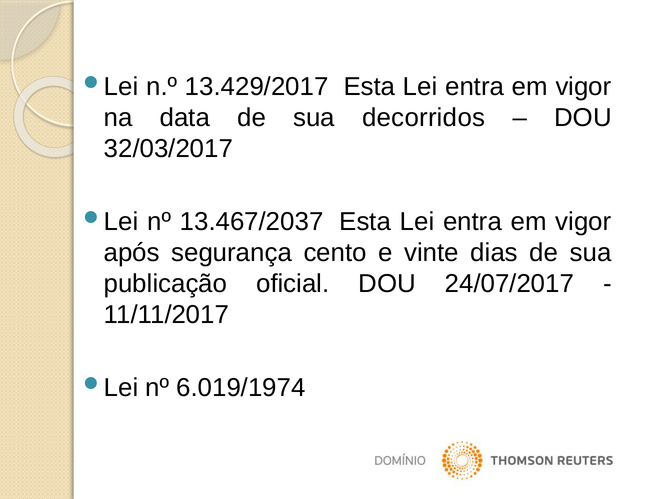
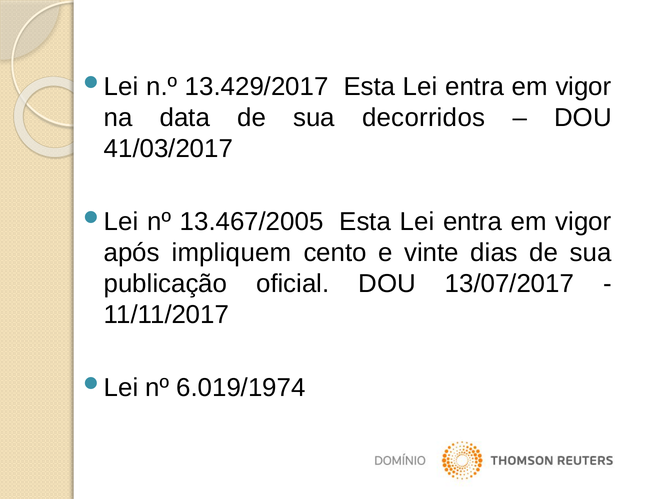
32/03/2017: 32/03/2017 -> 41/03/2017 (168, 149)
13.467/2037: 13.467/2037 -> 13.467/2005 (252, 222)
segurança: segurança -> impliquem (231, 253)
24/07/2017: 24/07/2017 -> 13/07/2017 (509, 284)
